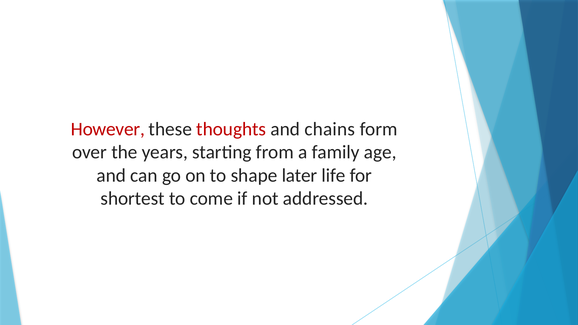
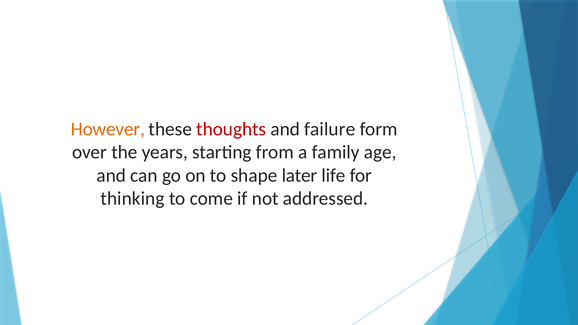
However colour: red -> orange (108, 129)
chains: chains -> failure (330, 129)
shortest: shortest -> thinking (133, 199)
